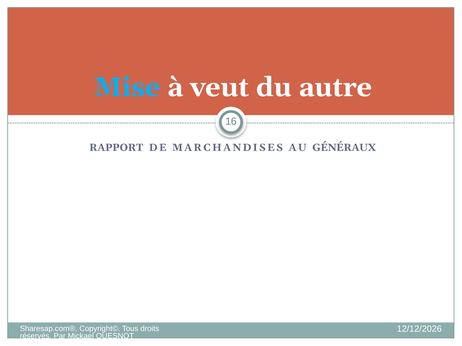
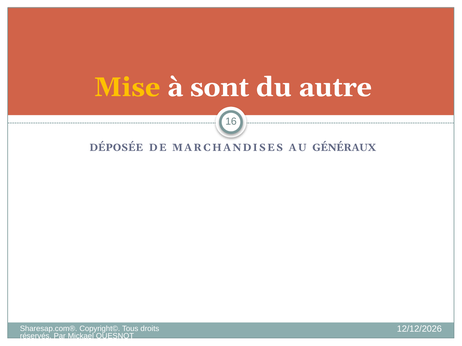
Mise colour: light blue -> yellow (127, 87)
veut: veut -> sont (220, 87)
RAPPORT: RAPPORT -> DÉPOSÉE (116, 148)
